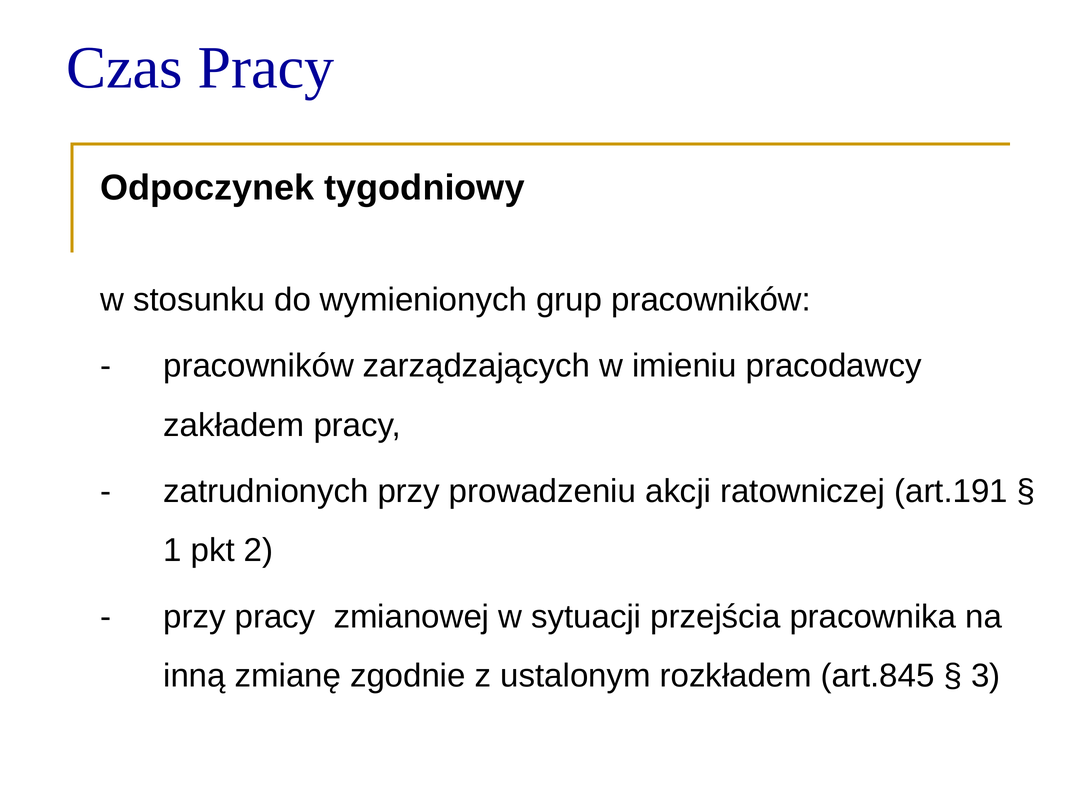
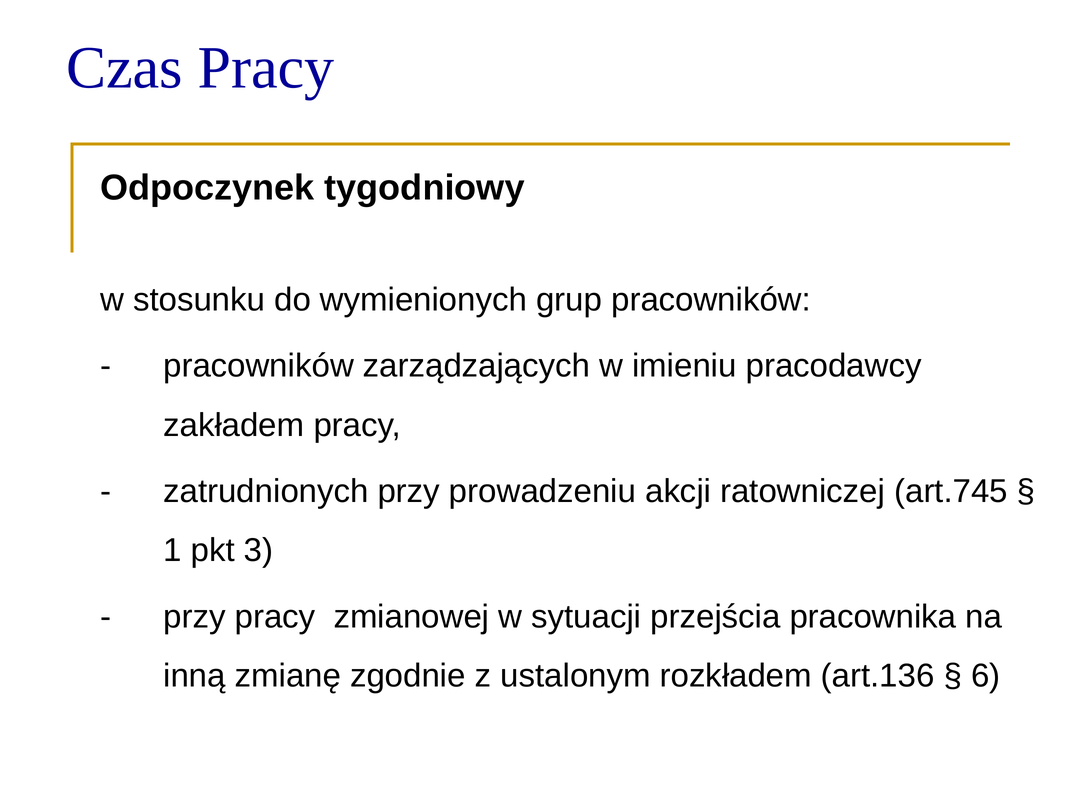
art.191: art.191 -> art.745 (951, 491)
2: 2 -> 3 (259, 551)
art.845: art.845 -> art.136 (878, 676)
3: 3 -> 6 (986, 676)
